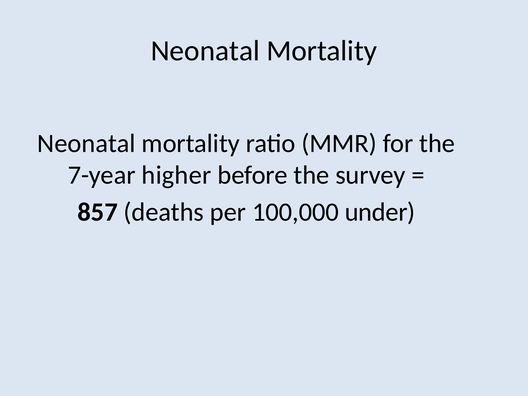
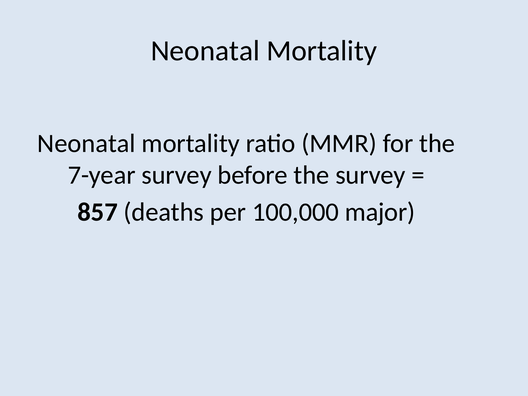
7-year higher: higher -> survey (177, 175)
under: under -> major (380, 212)
